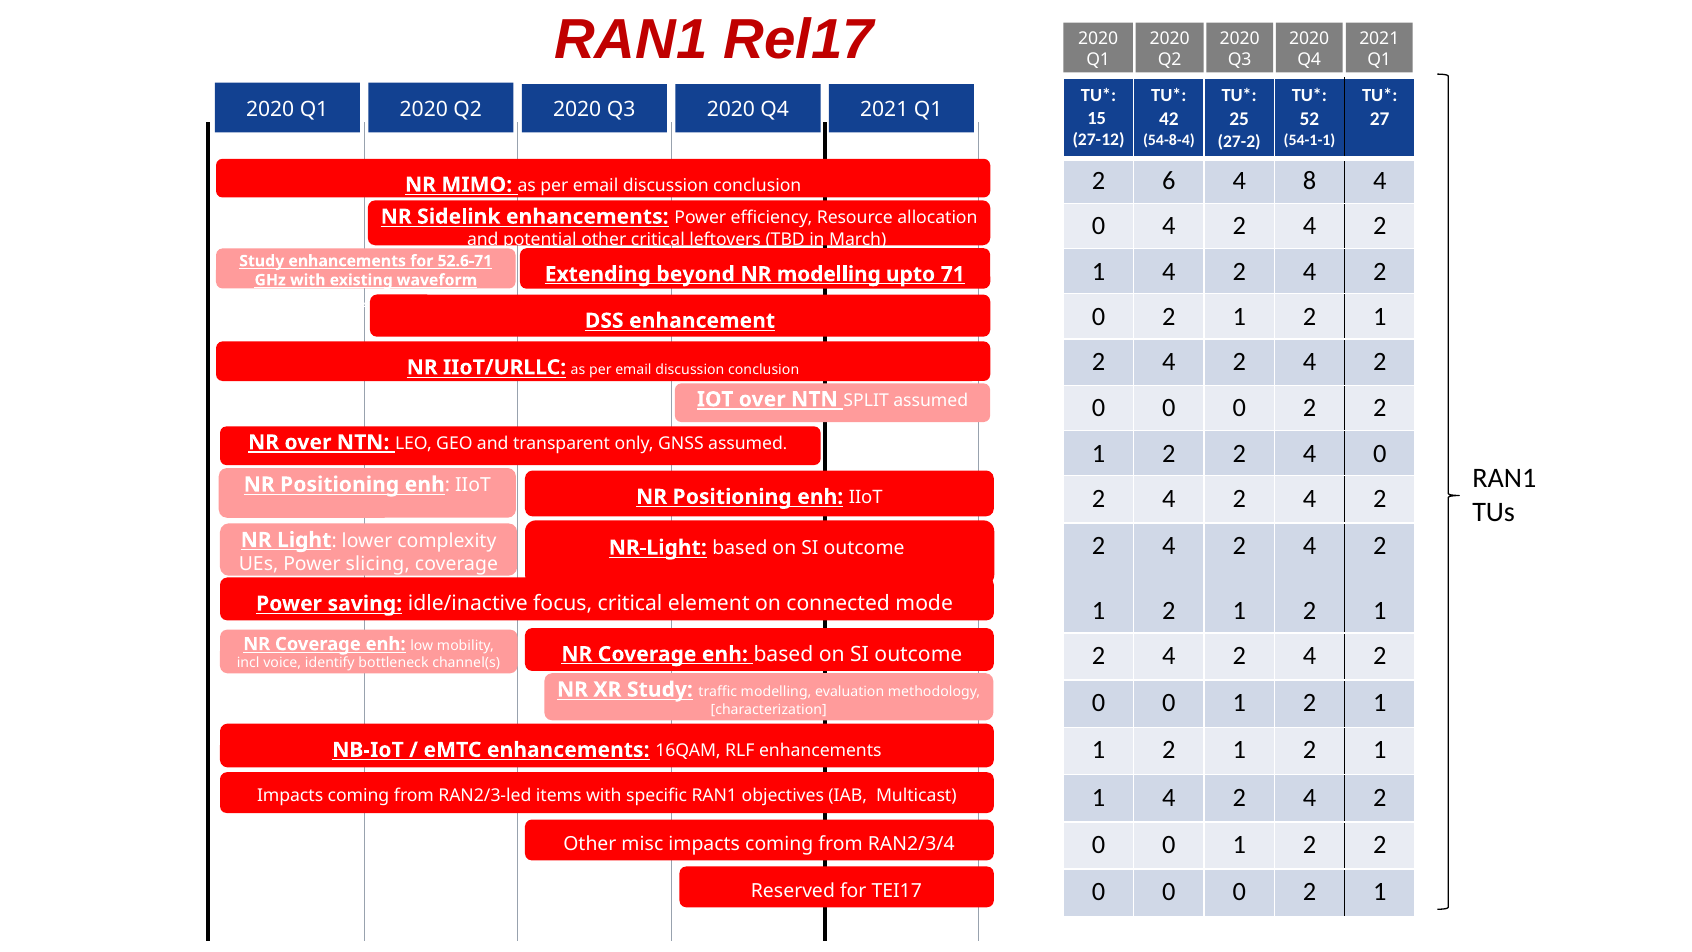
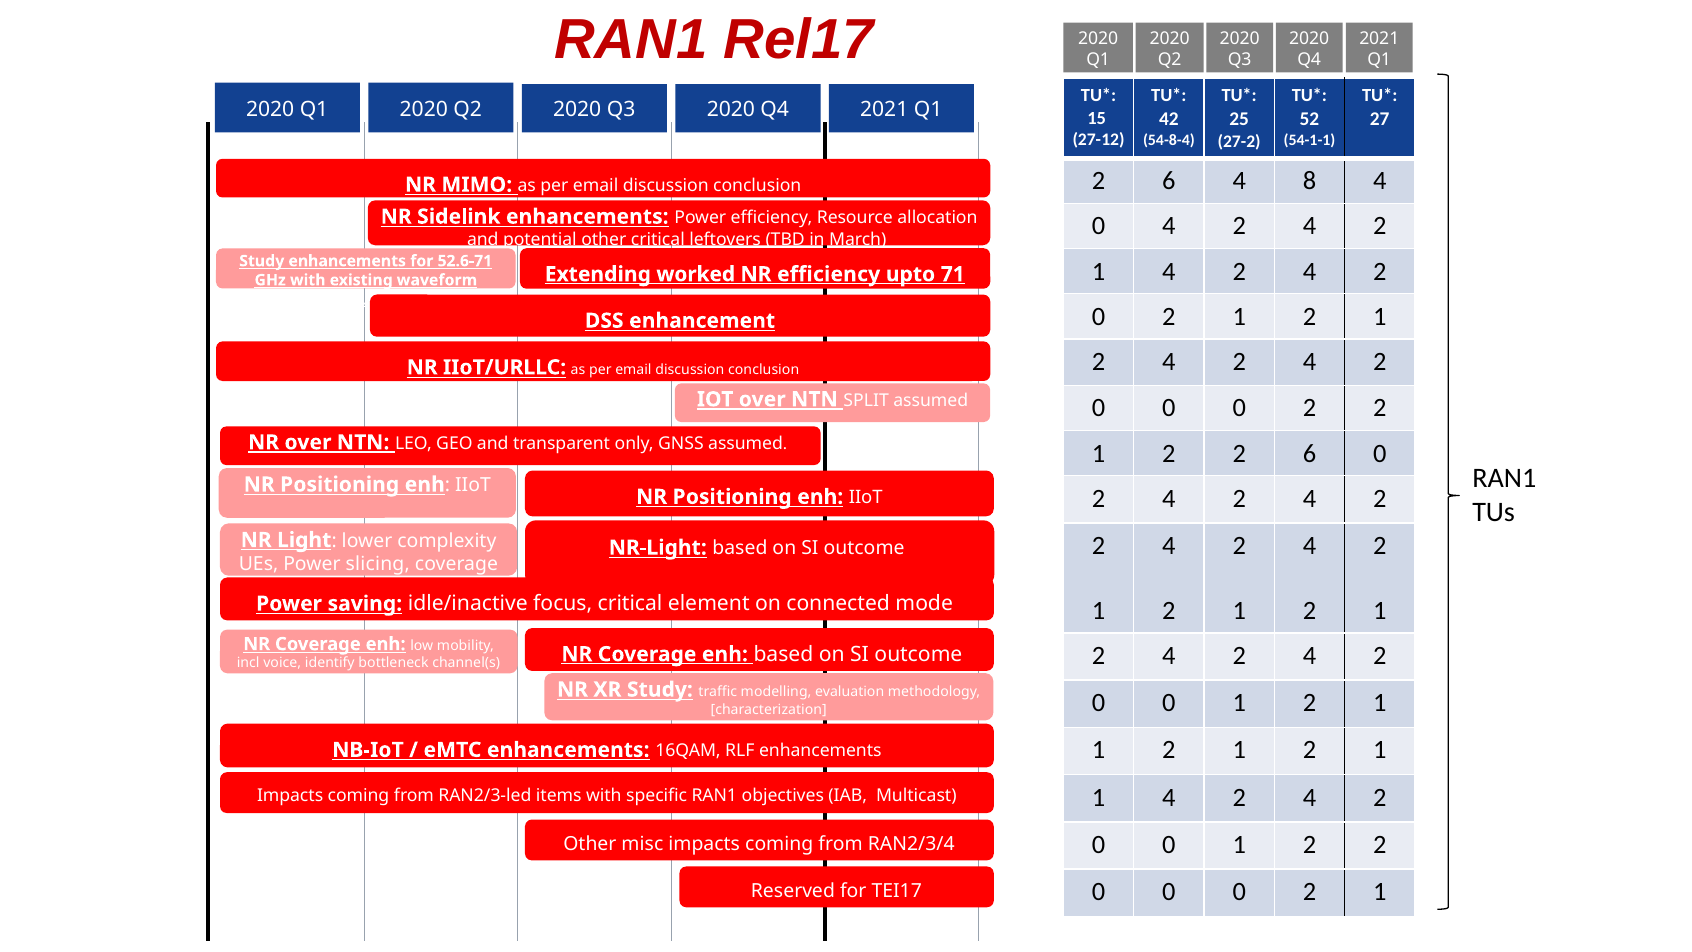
beyond: beyond -> worked (696, 274)
NR modelling: modelling -> efficiency (829, 274)
2 2 4: 4 -> 6 (1309, 453)
